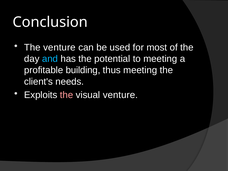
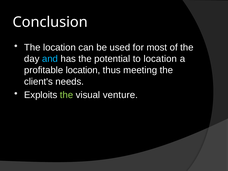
The venture: venture -> location (59, 47)
to meeting: meeting -> location (160, 59)
profitable building: building -> location (83, 70)
the colour: pink -> light green (67, 95)
